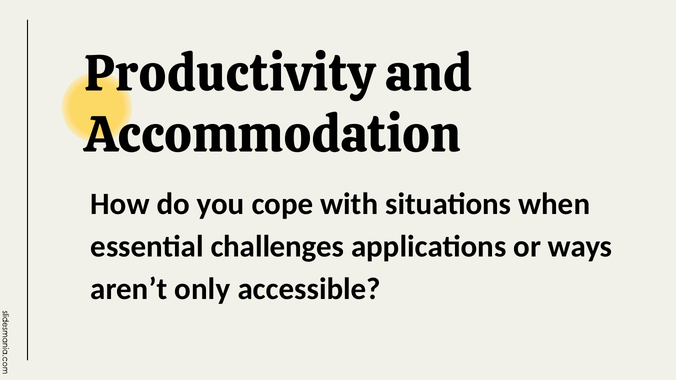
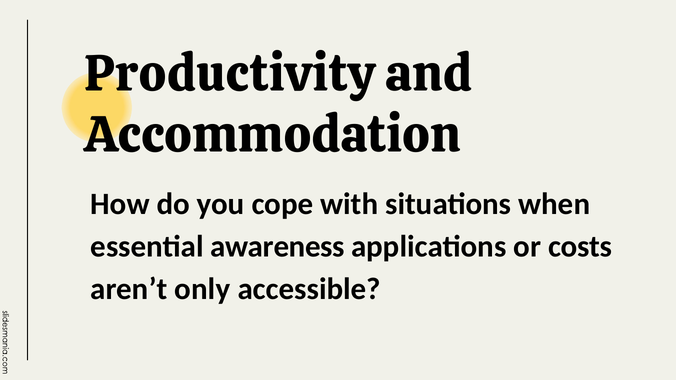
challenges: challenges -> awareness (278, 247)
ways: ways -> costs (580, 247)
